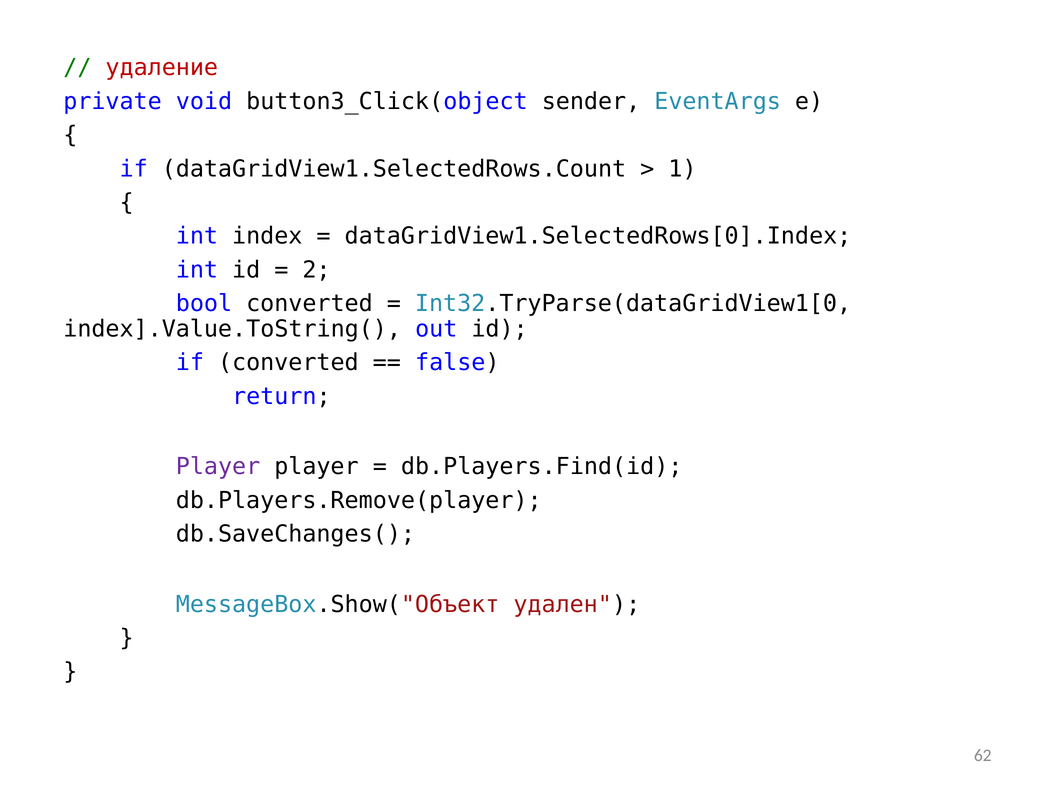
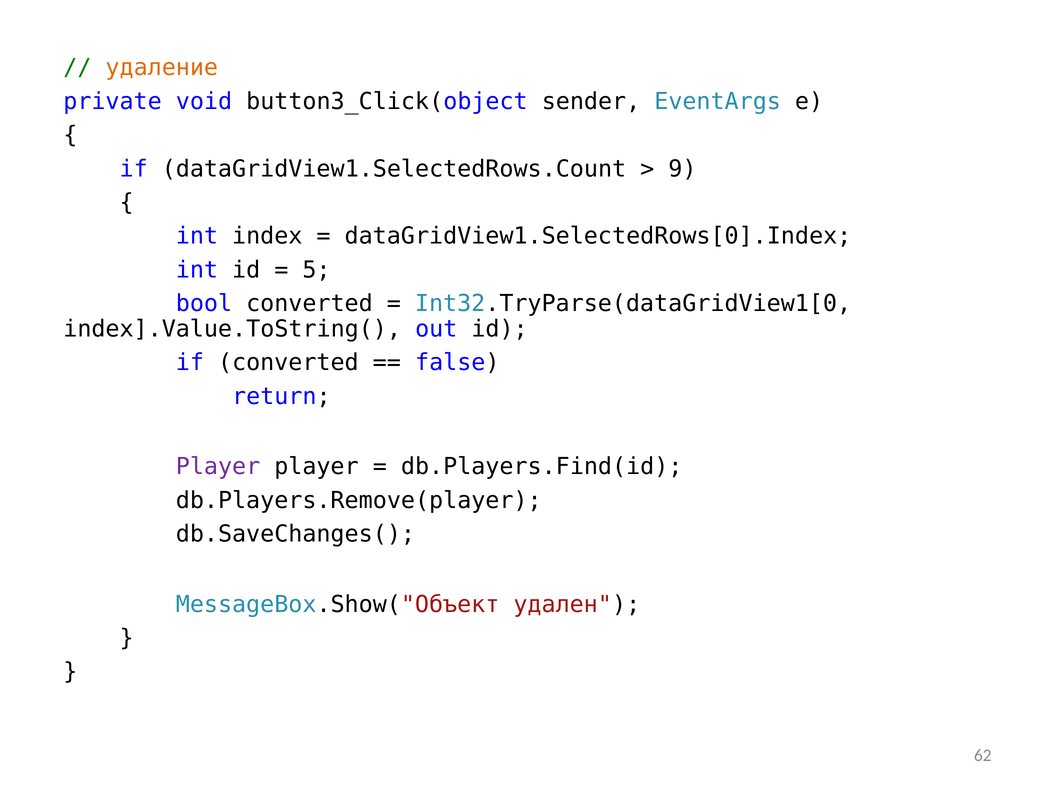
удаление colour: red -> orange (162, 68)
1: 1 -> 9 (682, 169)
2: 2 -> 5 (316, 270)
